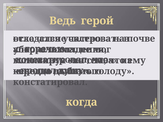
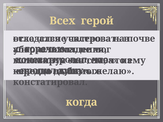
Ведь: Ведь -> Всех (62, 21)
голоду: голоду -> желаю (114, 71)
